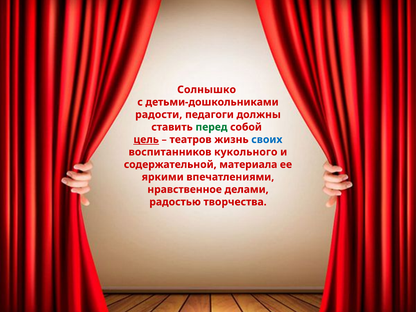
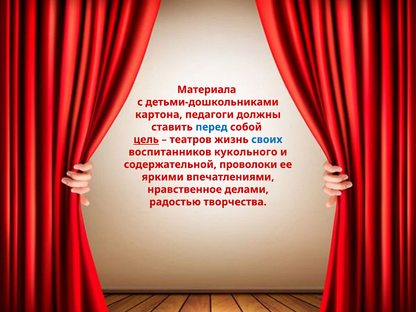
Солнышко: Солнышко -> Материала (207, 90)
радости: радости -> картона (159, 115)
перед colour: green -> blue (211, 127)
материала: материала -> проволоки (248, 165)
